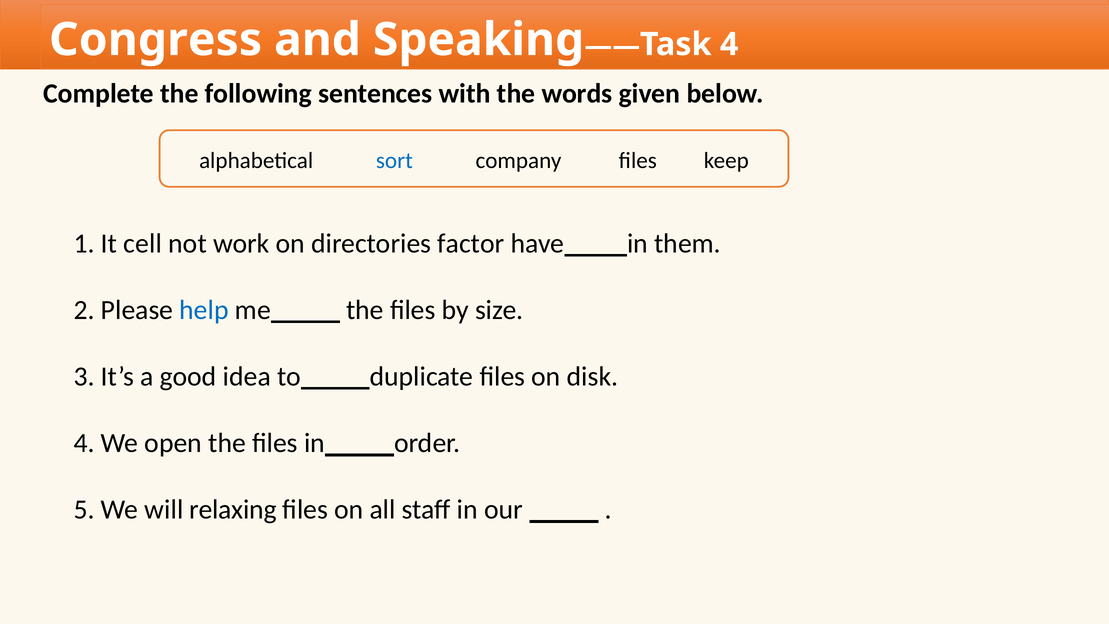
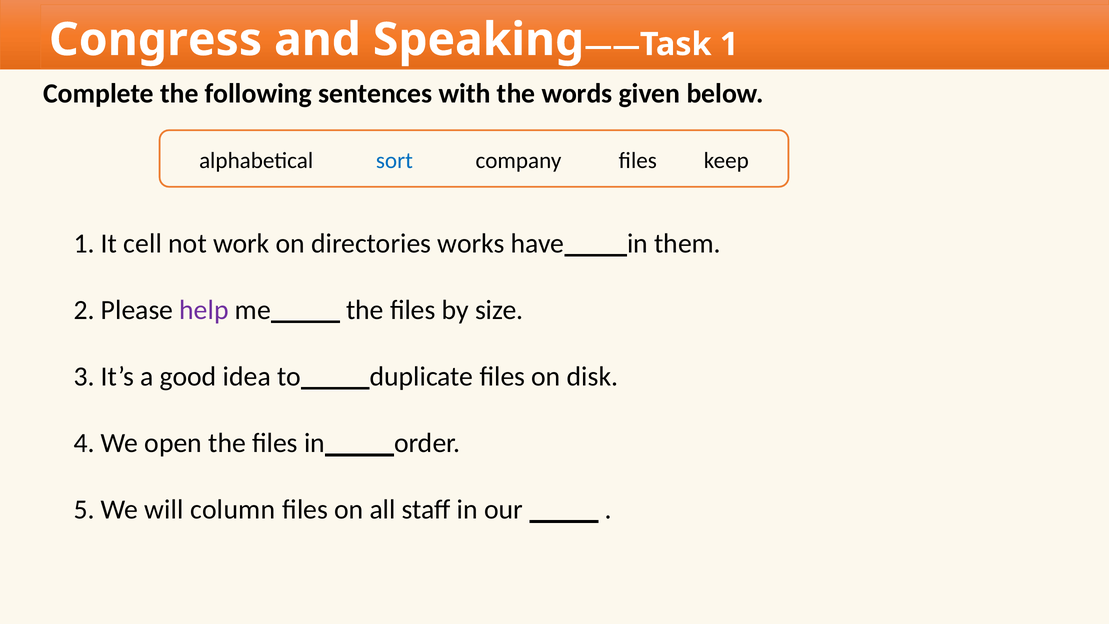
4: 4 -> 1 (729, 44)
factor: factor -> works (471, 243)
help colour: blue -> purple (204, 310)
relaxing: relaxing -> column (233, 509)
